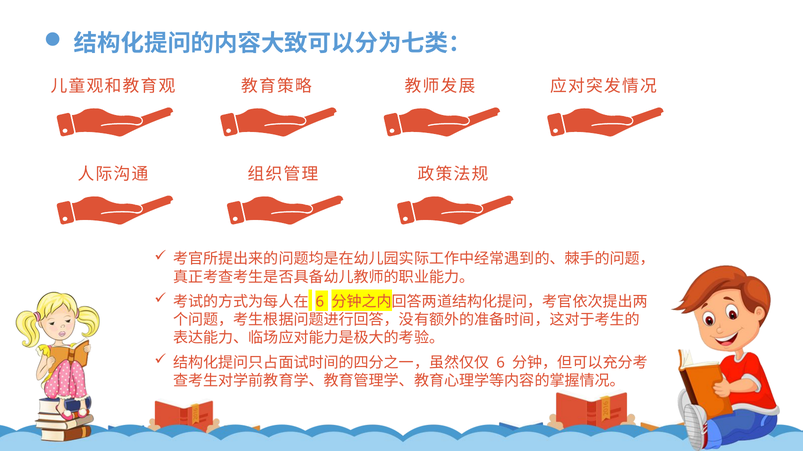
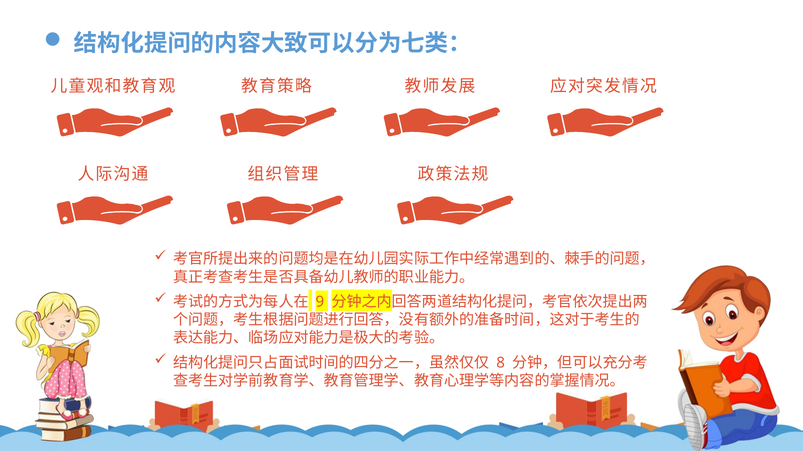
6: 6 -> 9 (320, 302)
6: 6 -> 8 (501, 363)
